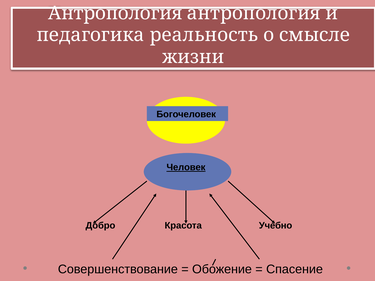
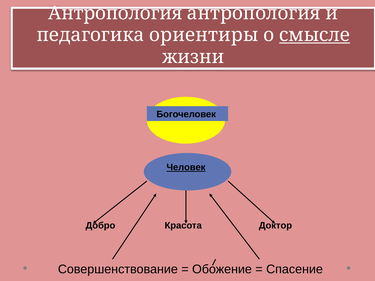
реальность: реальность -> ориентиры (204, 35)
смысле underline: none -> present (315, 35)
Учебно: Учебно -> Доктор (275, 226)
